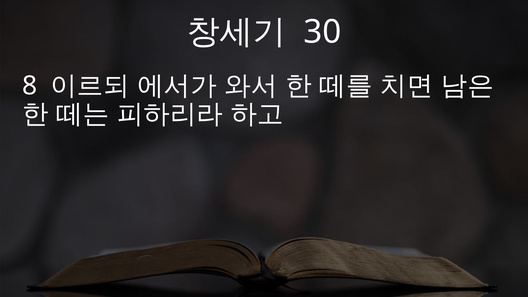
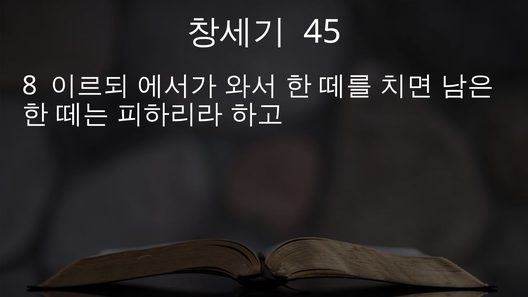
30: 30 -> 45 (322, 32)
